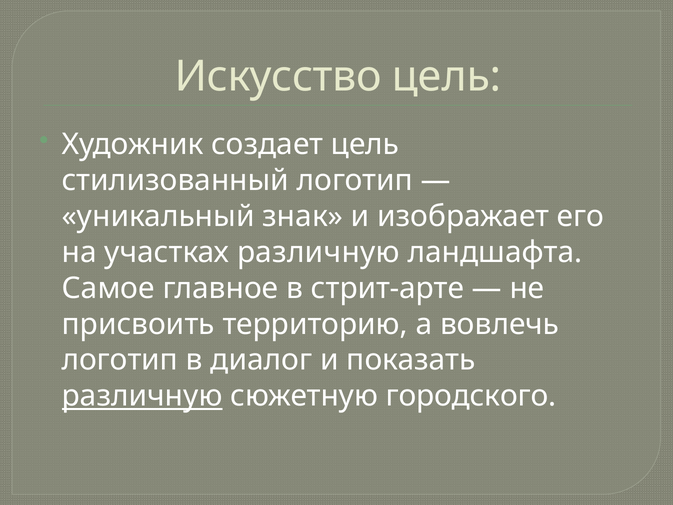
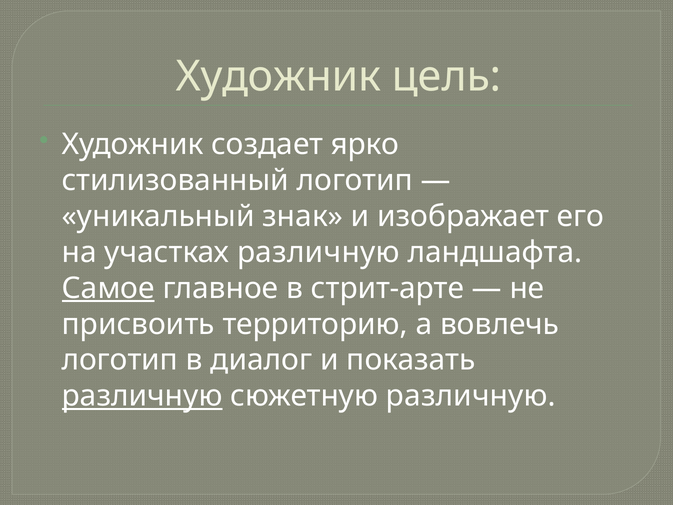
Искусство: Искусство -> Художник (278, 77)
создает цель: цель -> ярко (365, 145)
Самое underline: none -> present (108, 288)
сюжетную городского: городского -> различную (471, 396)
